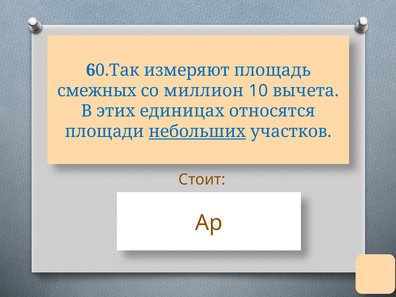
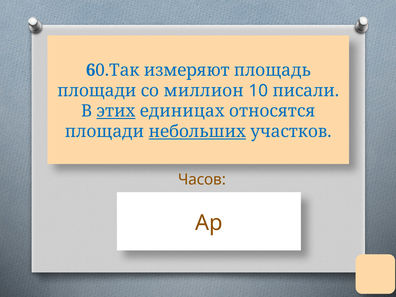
смежных: смежных -> площади (97, 91)
вычета: вычета -> писали (306, 91)
этих underline: none -> present (116, 111)
Стоит: Стоит -> Часов (202, 179)
